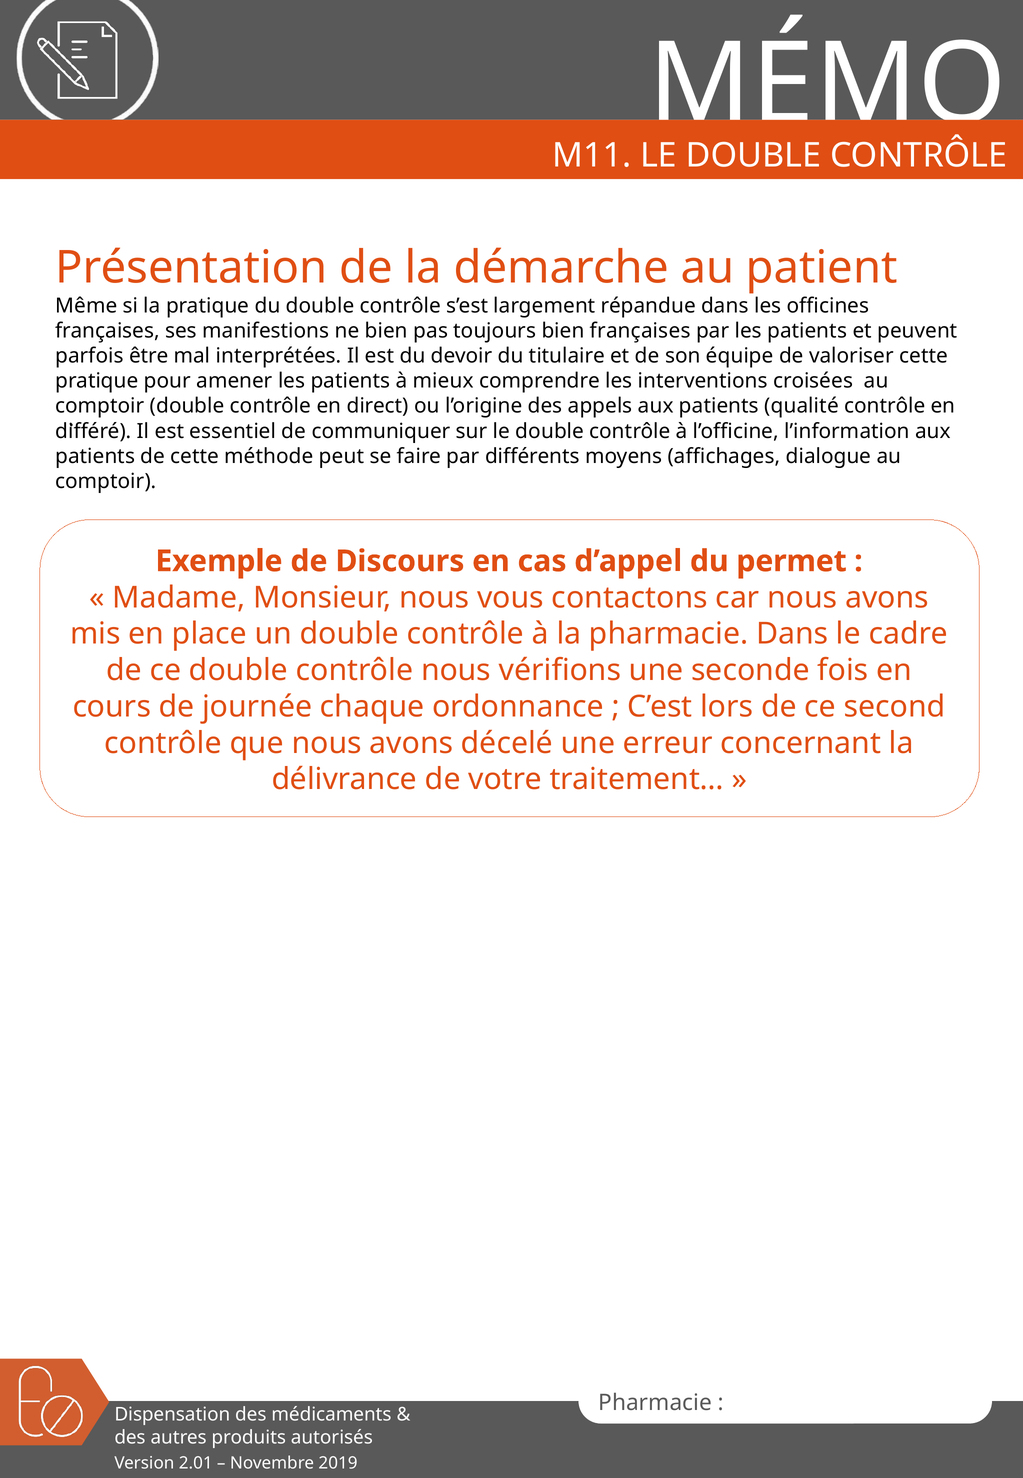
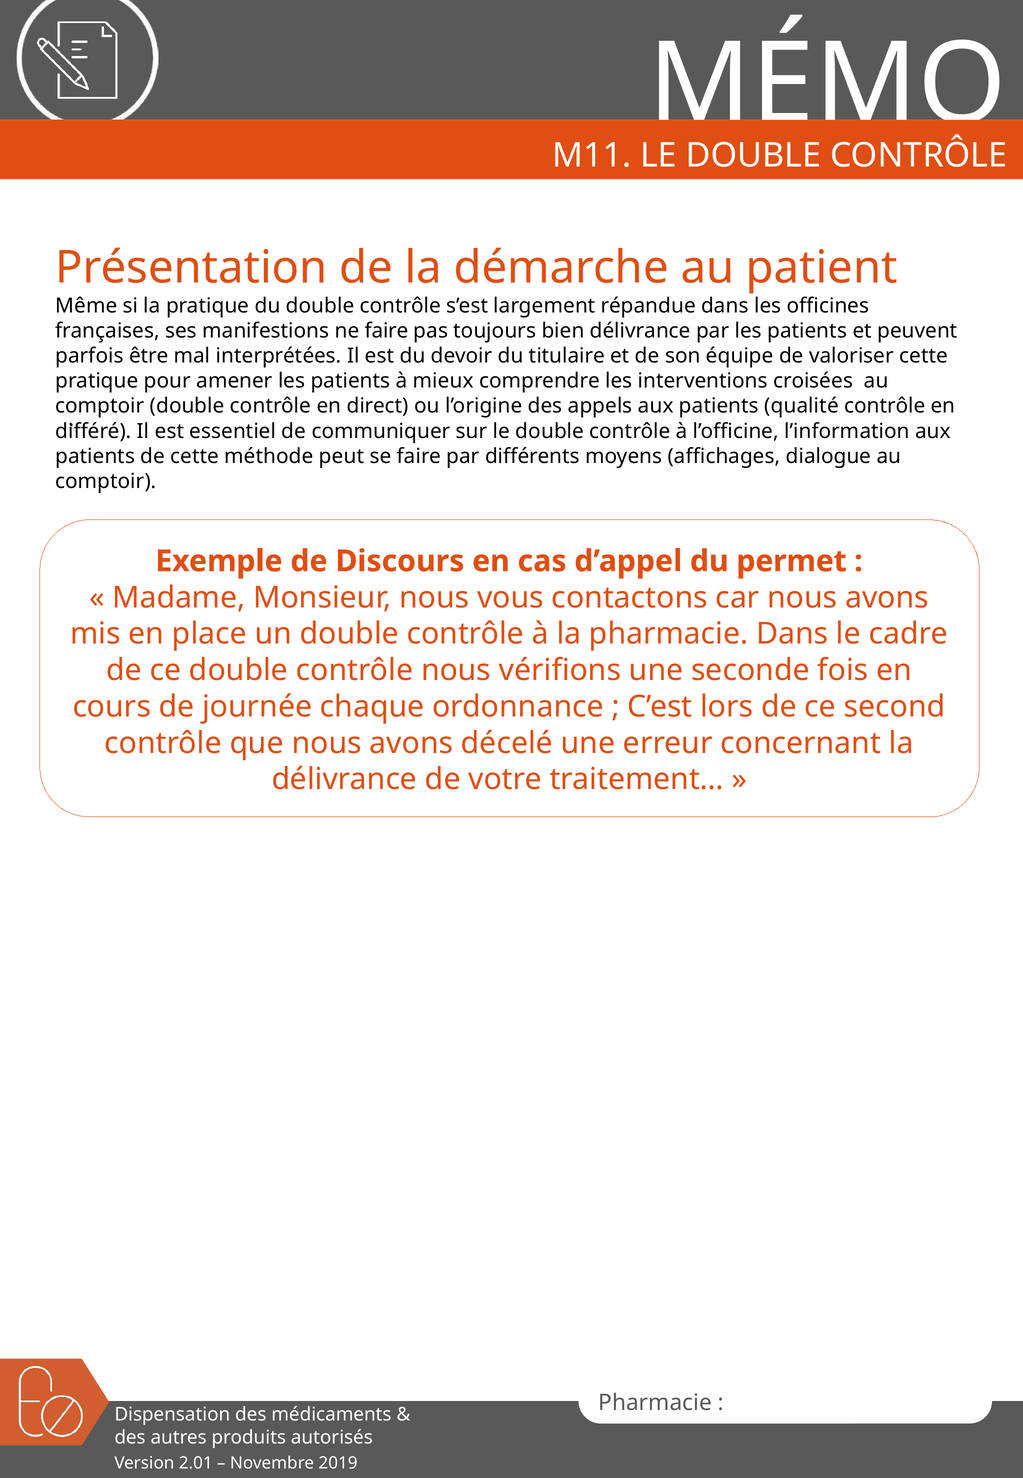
ne bien: bien -> faire (387, 331)
bien françaises: françaises -> délivrance (640, 331)
